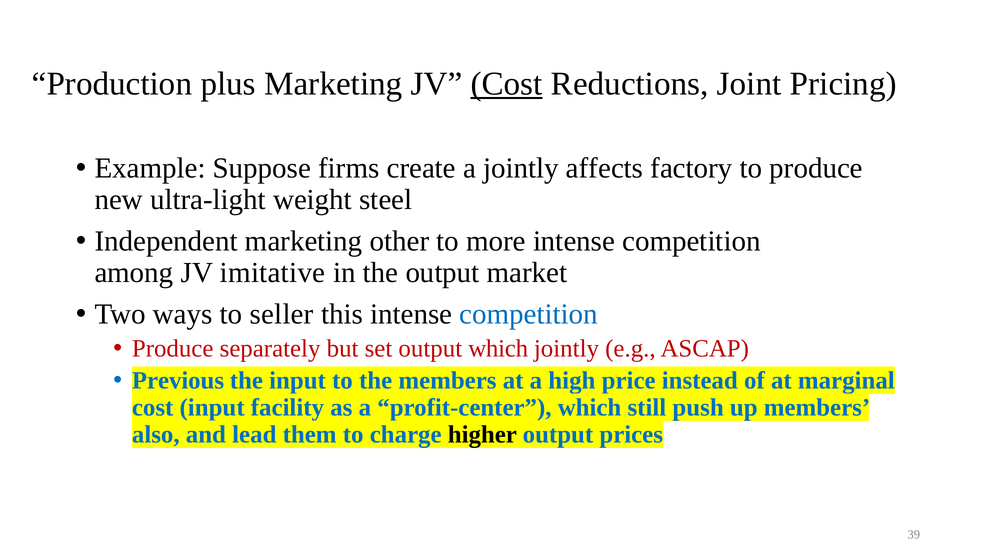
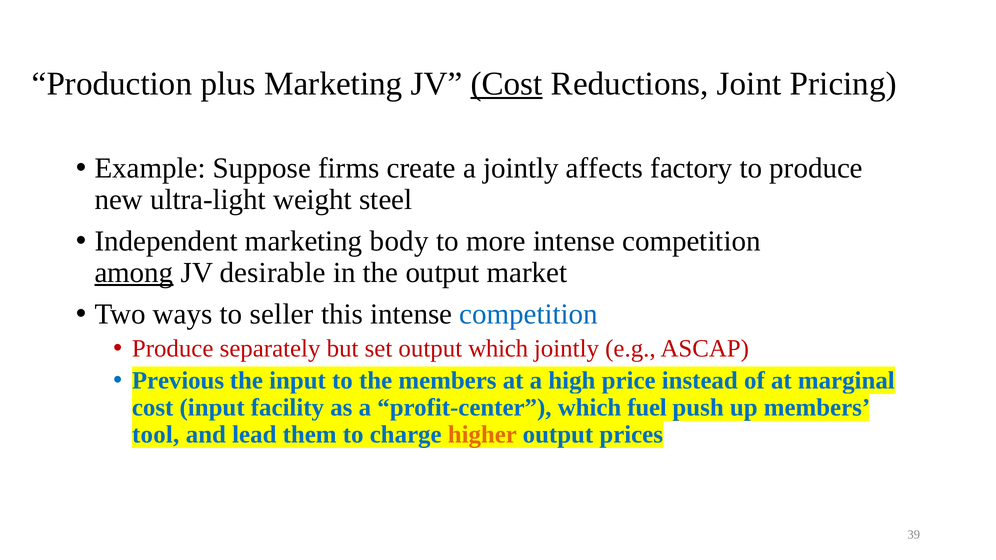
other: other -> body (399, 241)
among underline: none -> present (134, 273)
imitative: imitative -> desirable (273, 273)
still: still -> fuel (647, 408)
also: also -> tool (156, 435)
higher colour: black -> orange (482, 435)
